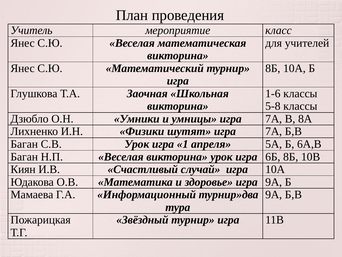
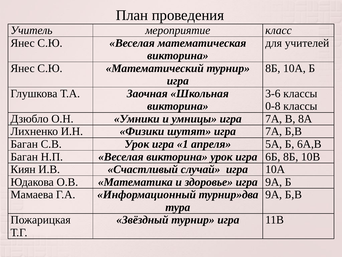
1-6: 1-6 -> 3-6 (273, 93)
5-8: 5-8 -> 0-8 (273, 106)
